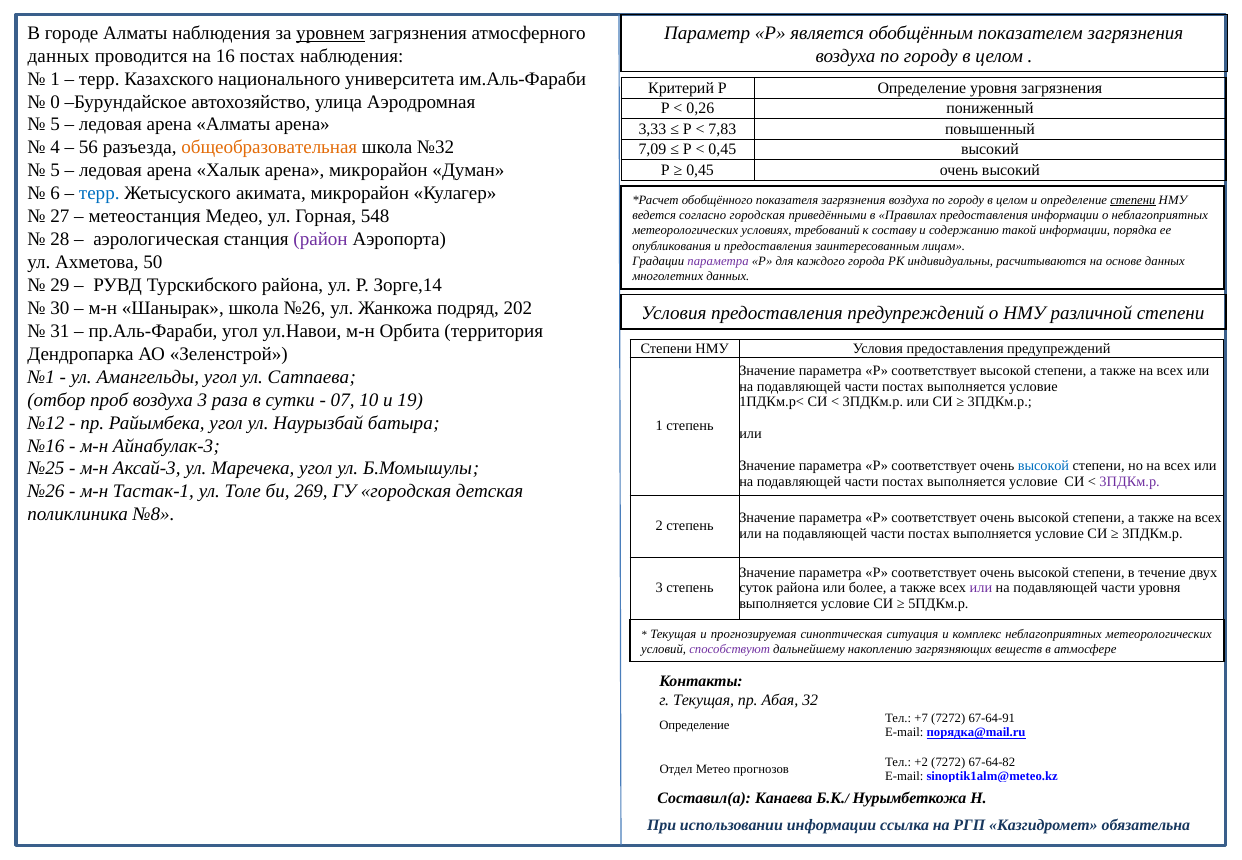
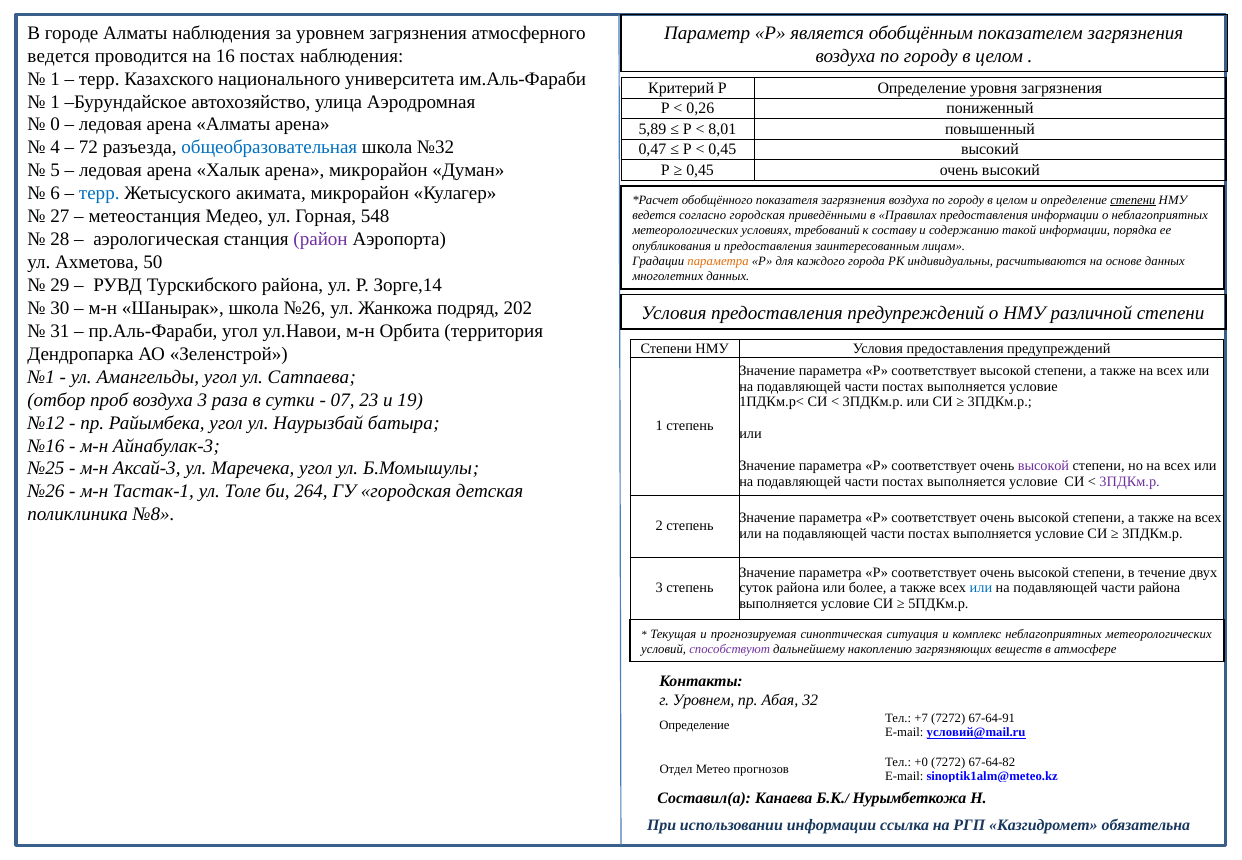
уровнем underline: present -> none (330, 33)
данных: данных -> ведется (59, 56)
0: 0 -> 1 (55, 102)
5: 5 -> 0 (55, 125)
3,33: 3,33 -> 5,89 (652, 129)
7,83: 7,83 -> 8,01 (722, 129)
56: 56 -> 72 (88, 148)
общеобразовательная colour: orange -> blue (269, 148)
7,09: 7,09 -> 0,47 (652, 149)
параметра colour: purple -> orange (718, 261)
10: 10 -> 23 (369, 400)
высокой colour: blue -> purple (1044, 466)
269: 269 -> 264 (311, 492)
или colour: purple -> blue (981, 588)
части уровня: уровня -> района (1159, 588)
г Текущая: Текущая -> Уровнем (704, 700)
порядка@mail.ru: порядка@mail.ru -> условий@mail.ru (976, 732)
+2: +2 -> +0 (921, 763)
